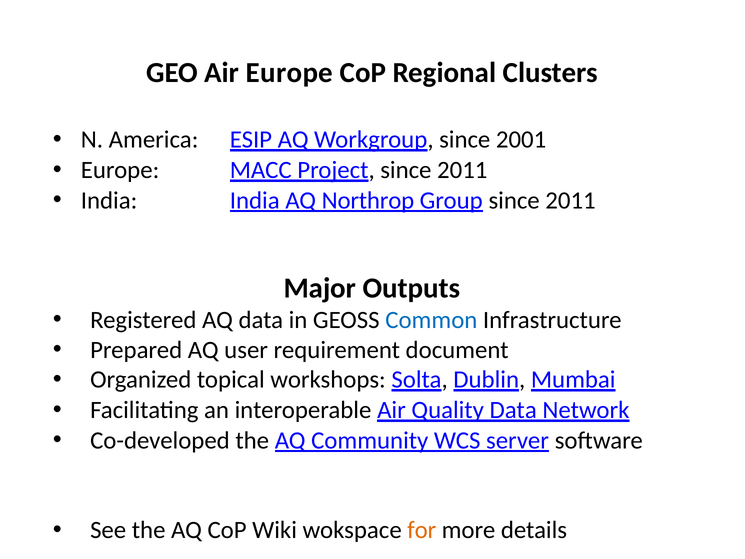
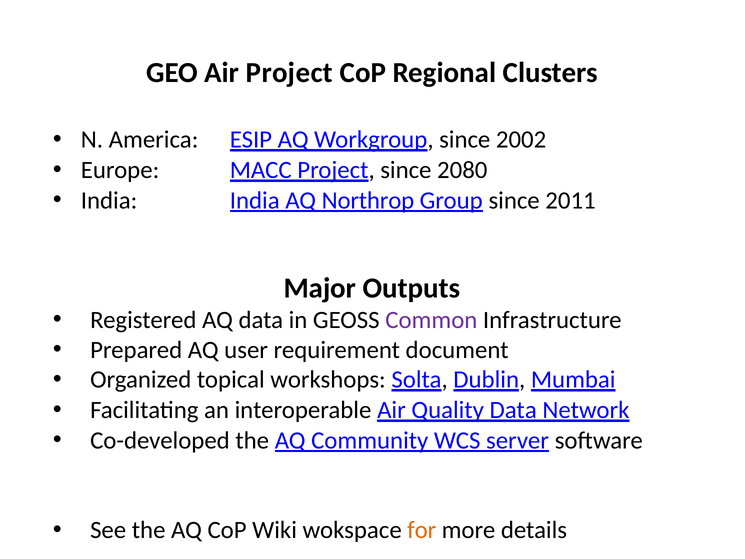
Air Europe: Europe -> Project (289, 73)
2001: 2001 -> 2002 (521, 140)
Project since 2011: 2011 -> 2080 (462, 170)
Common colour: blue -> purple (431, 320)
